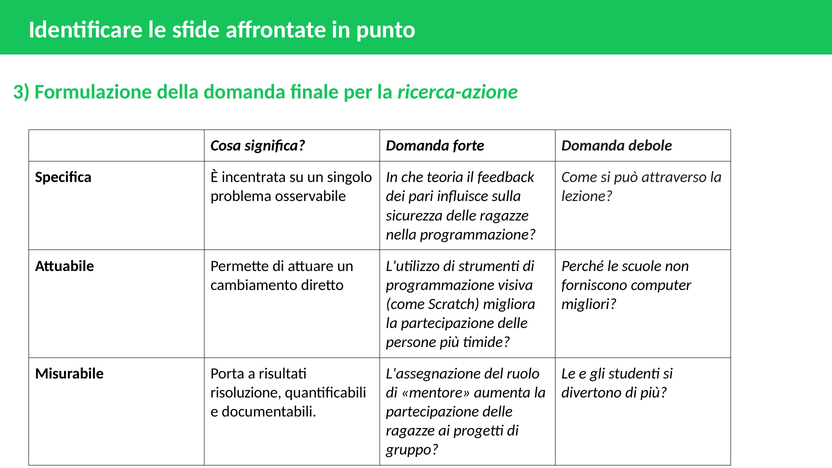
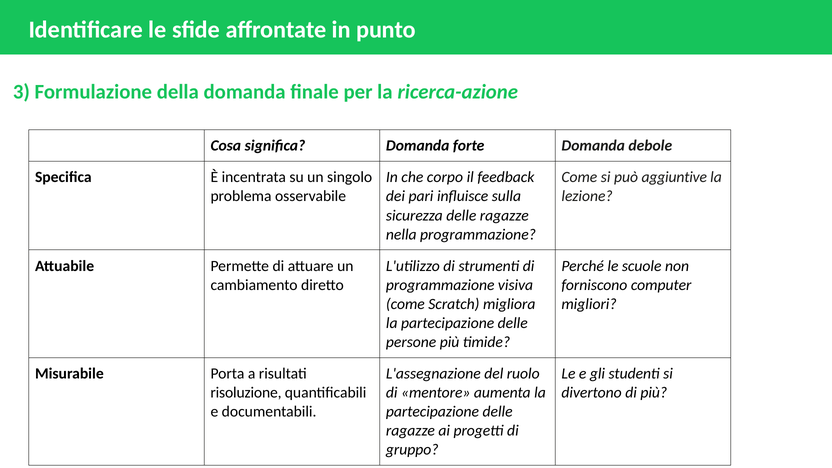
teoria: teoria -> corpo (445, 177)
attraverso: attraverso -> aggiuntive (674, 177)
